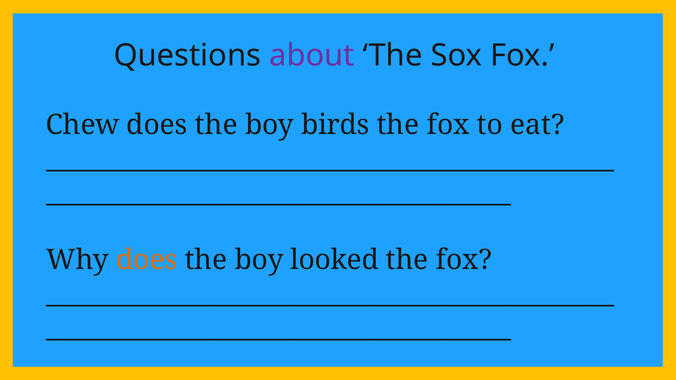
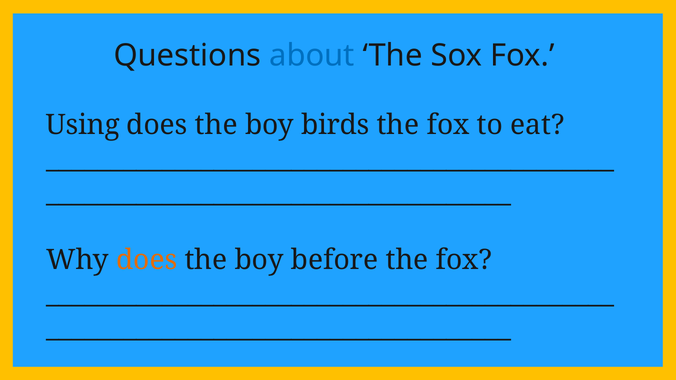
about colour: purple -> blue (312, 56)
Chew: Chew -> Using (83, 125)
looked: looked -> before (335, 260)
